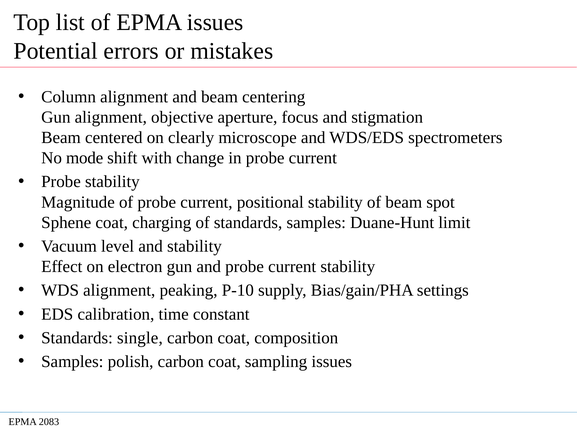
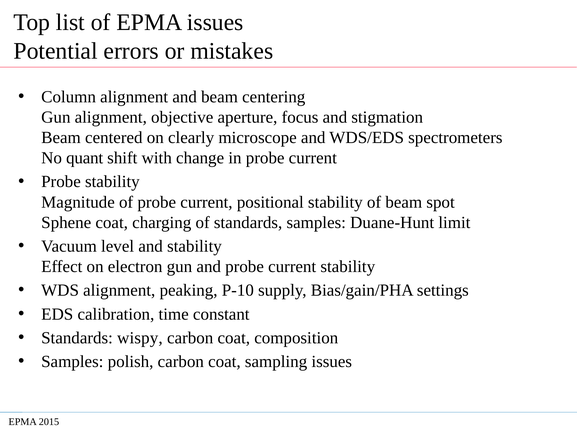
mode: mode -> quant (85, 158)
single: single -> wispy (140, 338)
2083: 2083 -> 2015 (49, 422)
